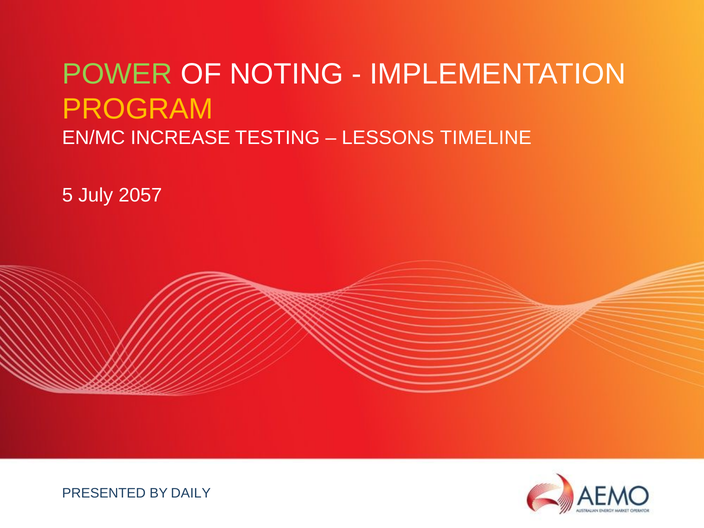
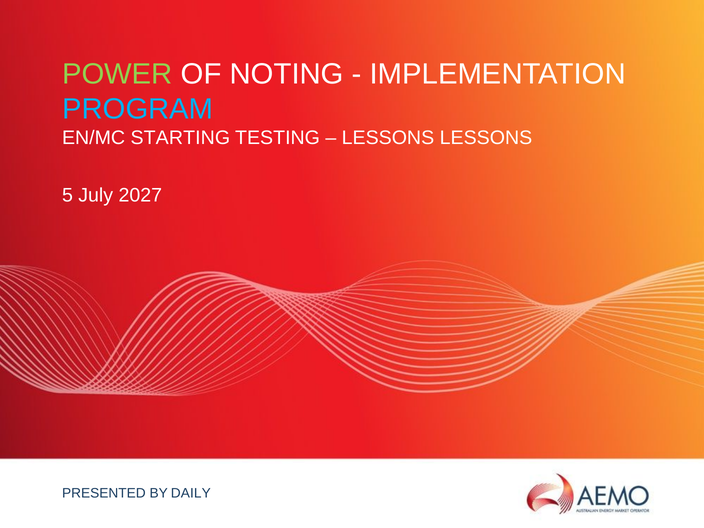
PROGRAM colour: yellow -> light blue (138, 109)
INCREASE: INCREASE -> STARTING (180, 138)
LESSONS TIMELINE: TIMELINE -> LESSONS (486, 138)
2057: 2057 -> 2027 (140, 195)
